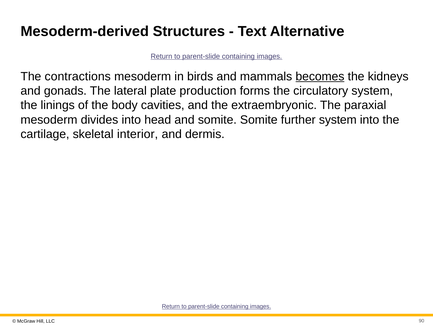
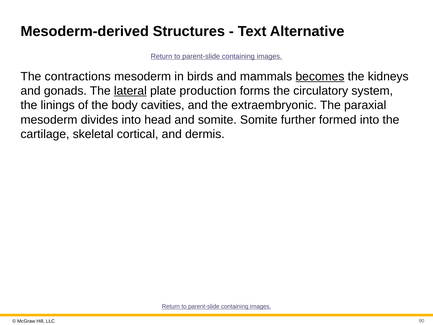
lateral underline: none -> present (130, 91)
further system: system -> formed (338, 120)
interior: interior -> cortical (138, 134)
